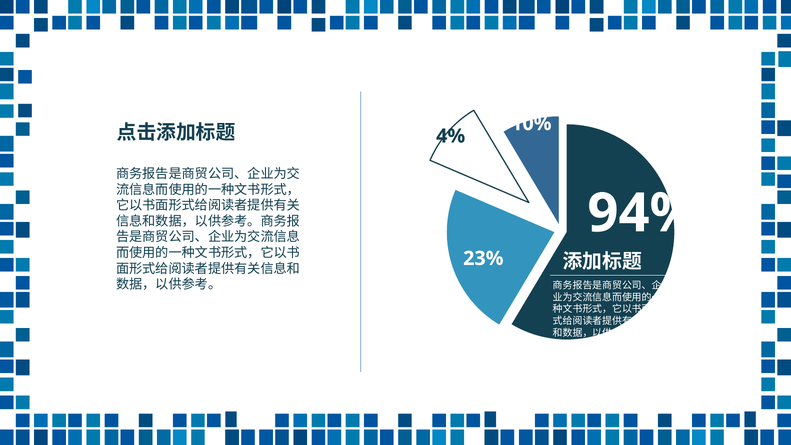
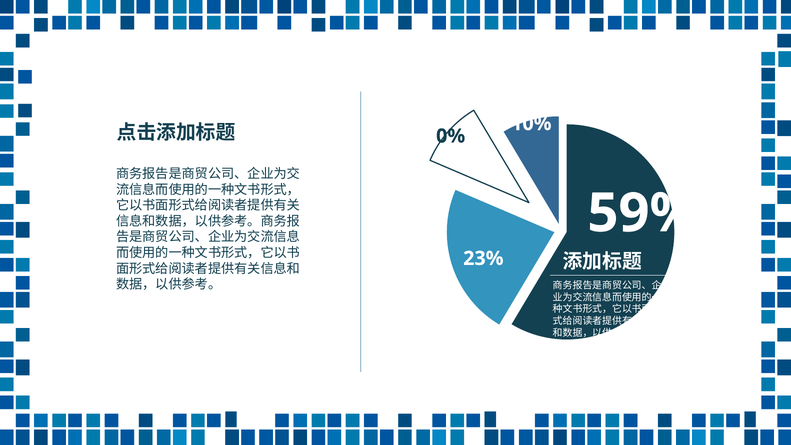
4%: 4% -> 0% (451, 136)
94%: 94% -> 59% (643, 213)
